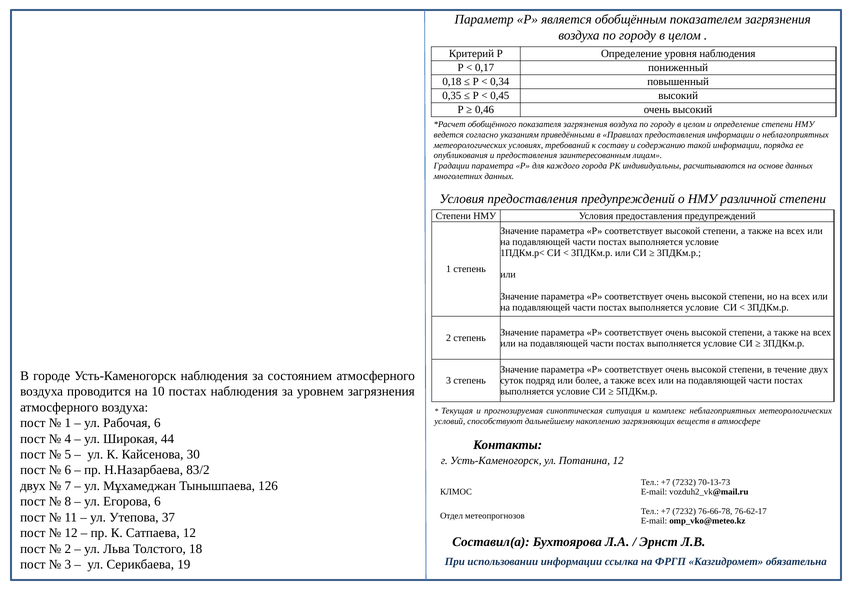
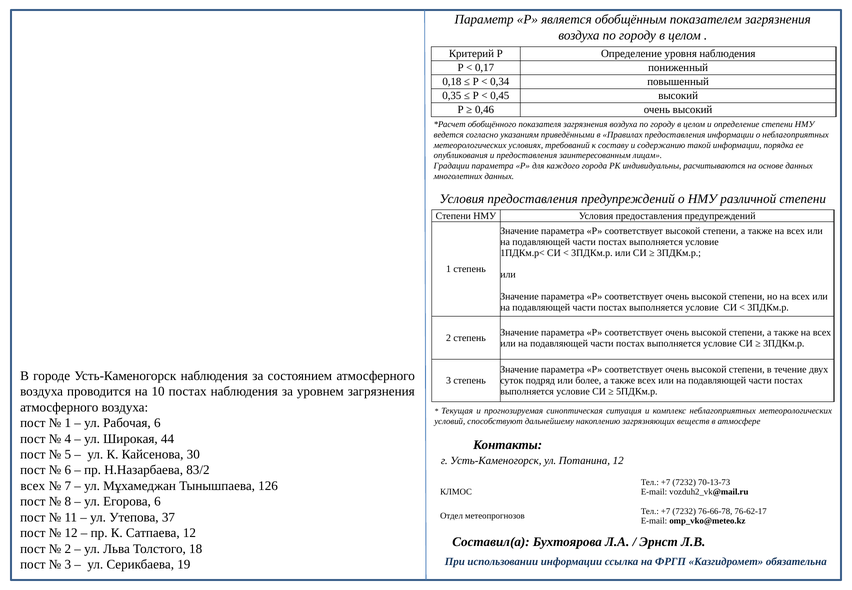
двух: двух -> всех (33, 486)
